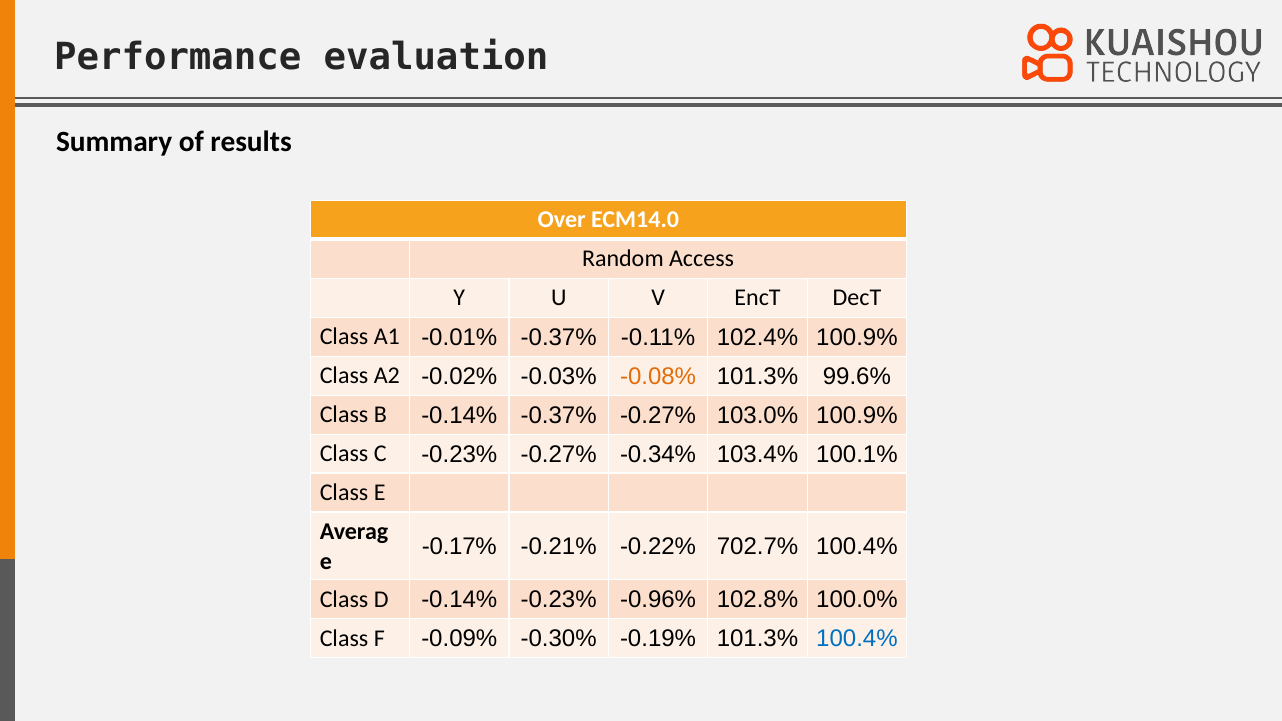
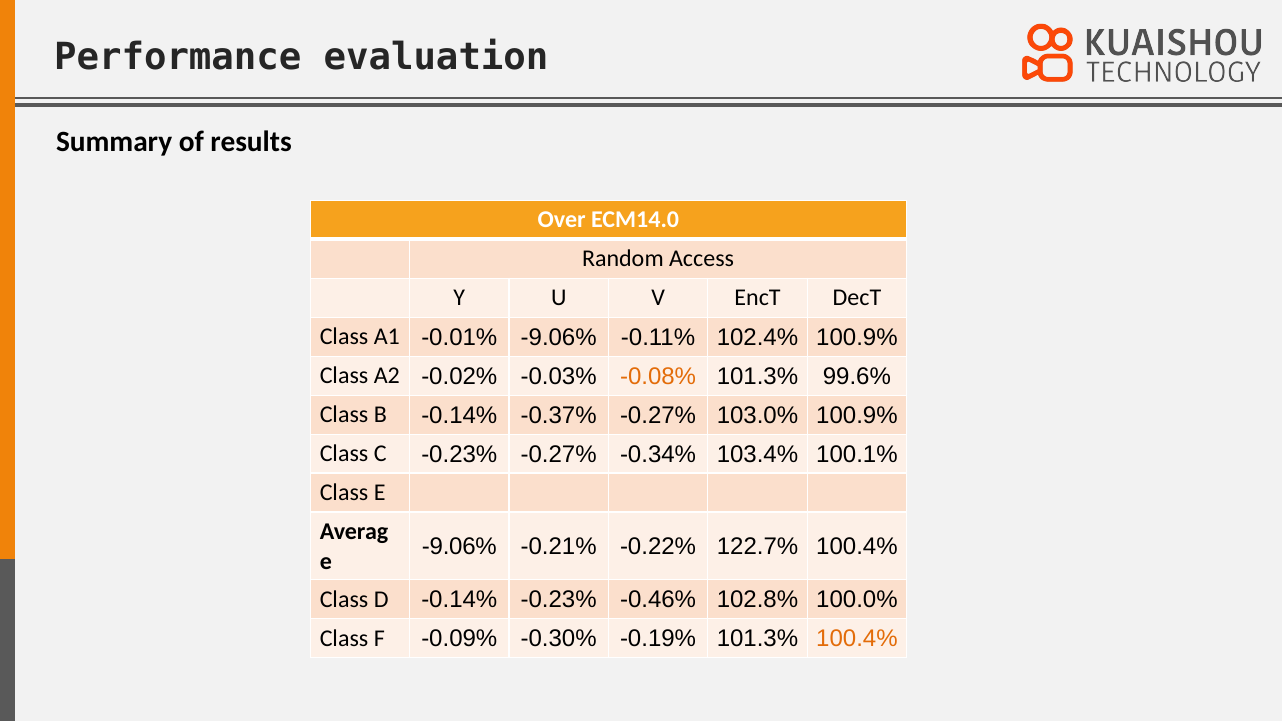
-0.01% -0.37%: -0.37% -> -9.06% (559, 337)
-0.17%: -0.17% -> -9.06% (459, 547)
702.7%: 702.7% -> 122.7% (758, 547)
-0.96%: -0.96% -> -0.46% (658, 600)
100.4% colour: blue -> orange (857, 639)
